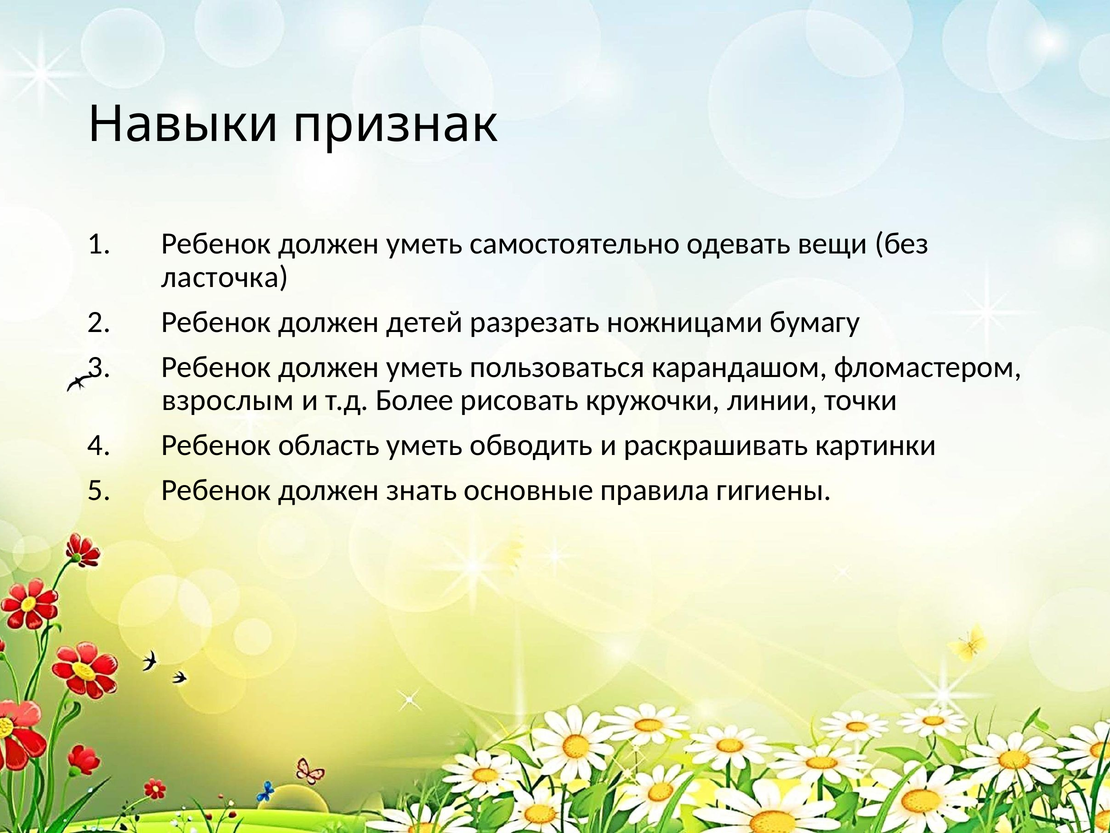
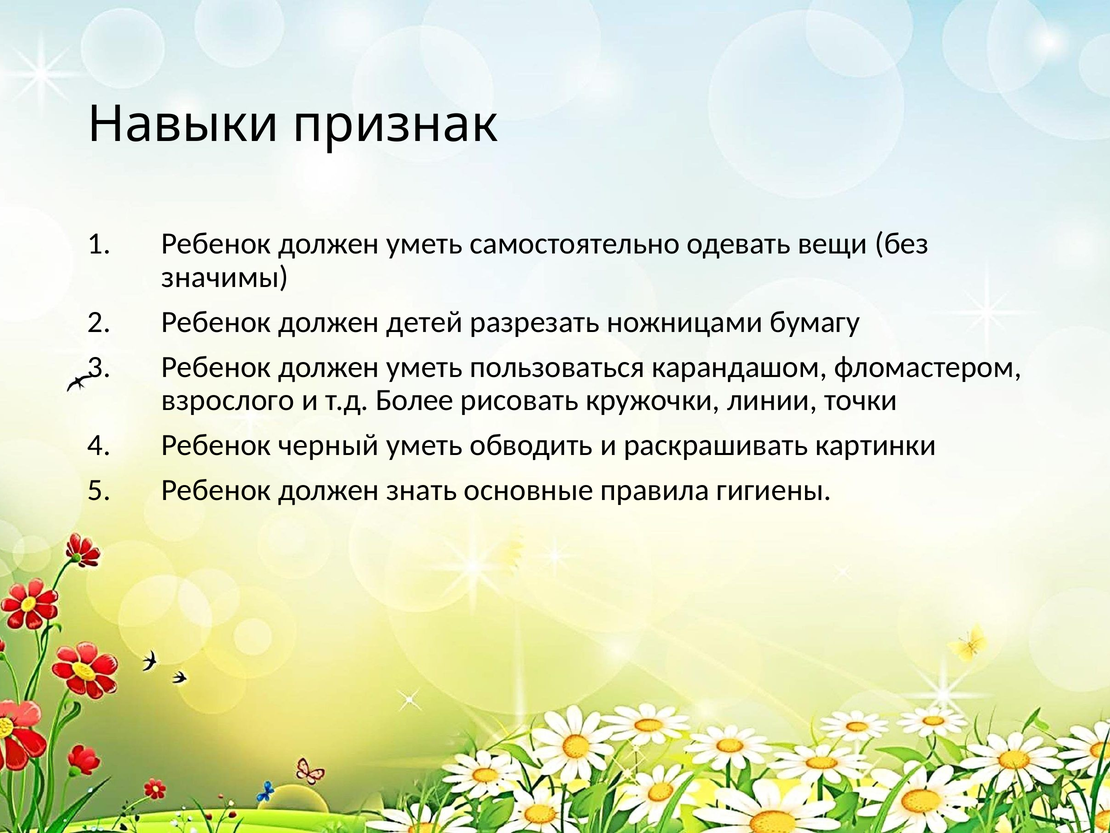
ласточка: ласточка -> значимы (225, 277)
взрослым: взрослым -> взрослого (228, 400)
область: область -> черный (329, 445)
